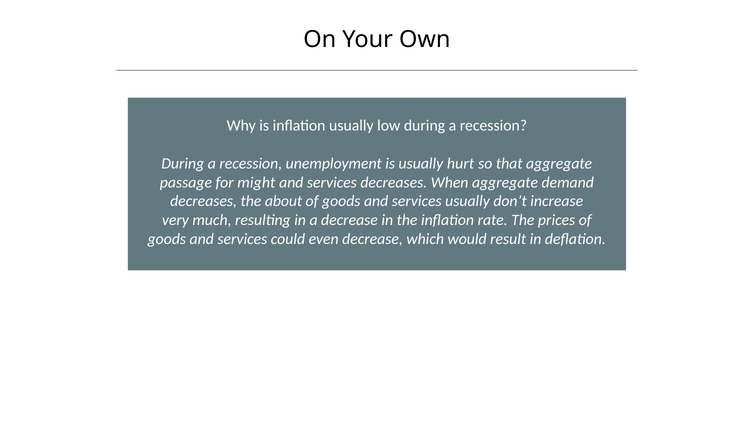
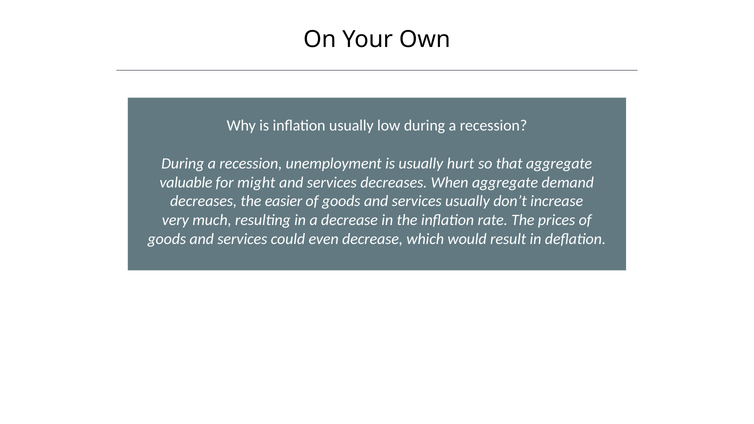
passage: passage -> valuable (186, 182)
about: about -> easier (284, 201)
